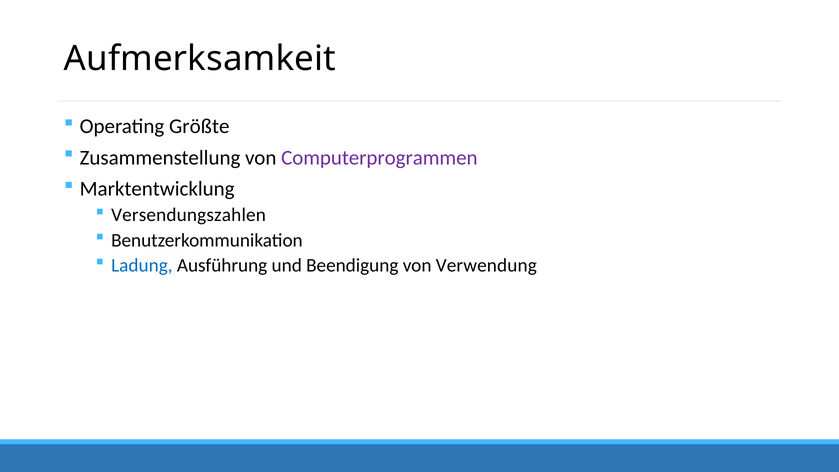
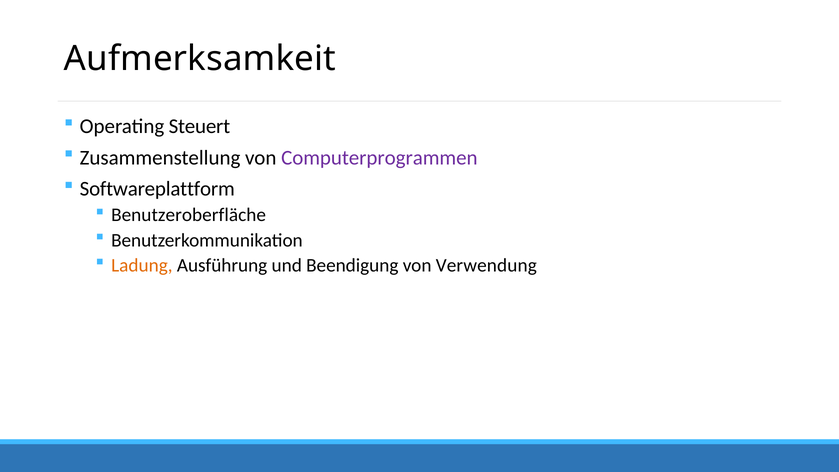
Größte: Größte -> Steuert (199, 126)
Marktentwicklung: Marktentwicklung -> Softwareplattform (157, 189)
Versendungszahlen: Versendungszahlen -> Benutzeroberfläche (189, 215)
Ladung colour: blue -> orange (142, 265)
